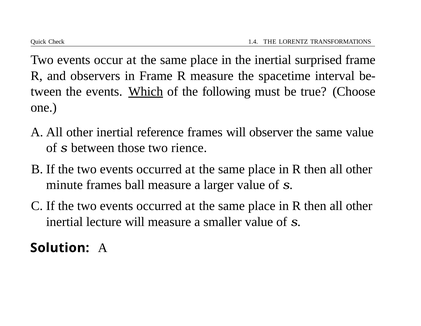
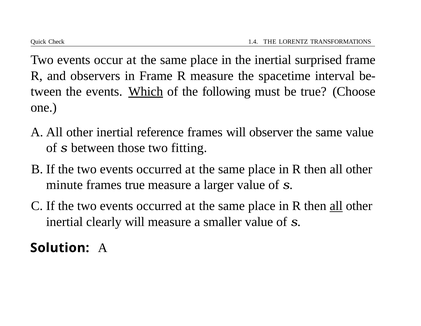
rience: rience -> fitting (189, 148)
frames ball: ball -> true (135, 185)
all underline: none -> present (336, 206)
lecture: lecture -> clearly (104, 221)
